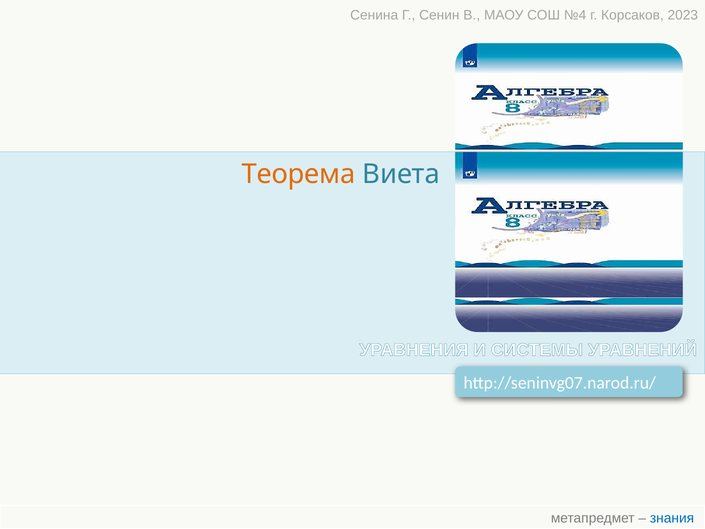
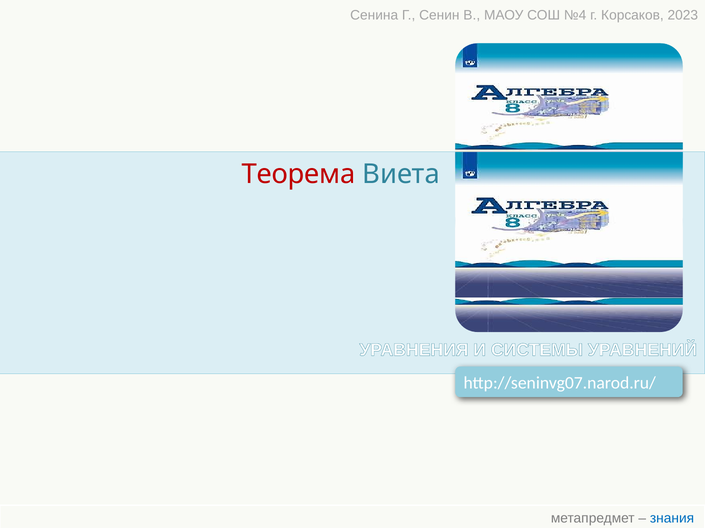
Теорема colour: orange -> red (299, 174)
